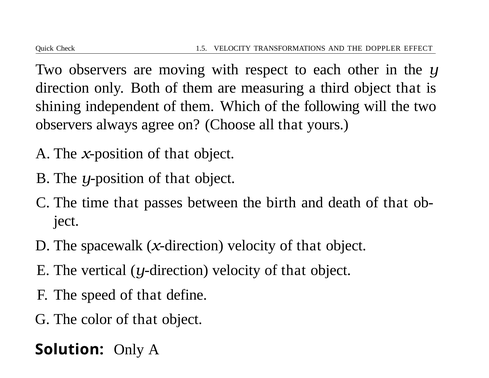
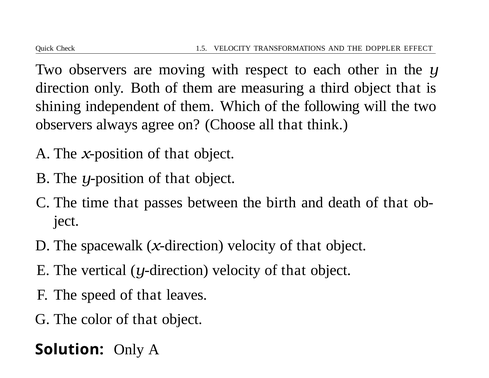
yours: yours -> think (328, 125)
define: define -> leaves (187, 295)
